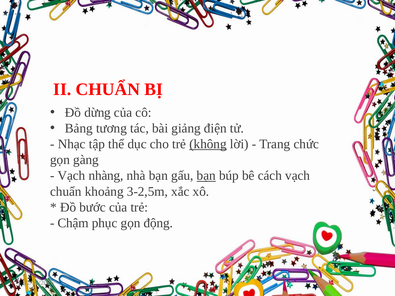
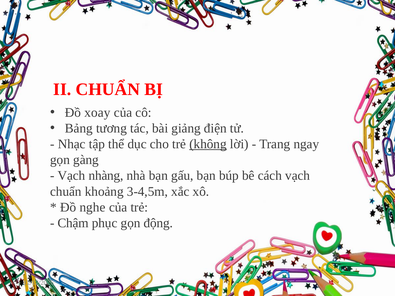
dừng: dừng -> xoay (97, 113)
chức: chức -> ngay (306, 144)
bạn underline: present -> none (206, 176)
3-2,5m: 3-2,5m -> 3-4,5m (147, 192)
bước: bước -> nghe (92, 207)
